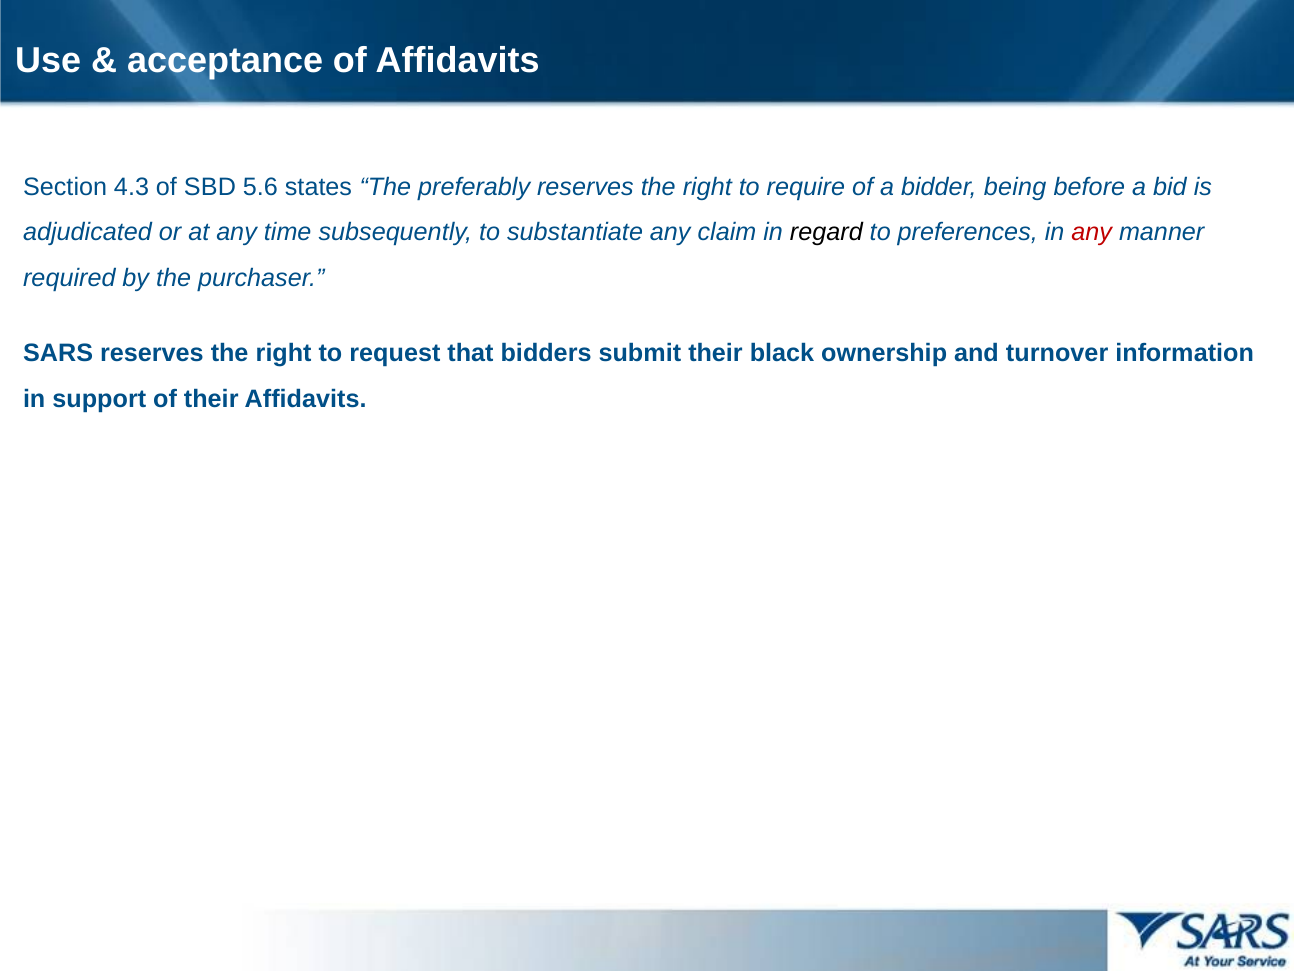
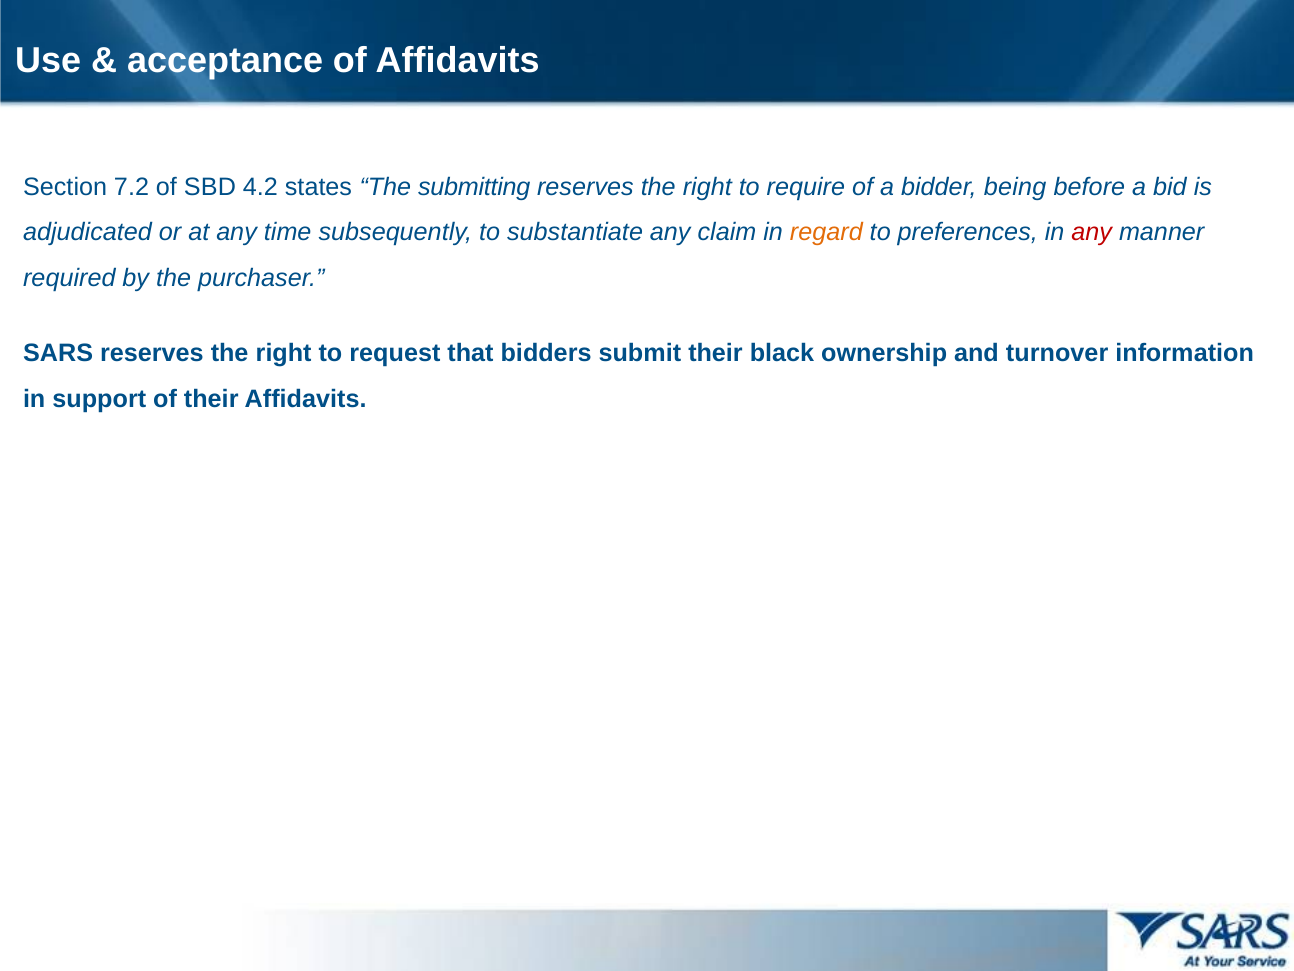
4.3: 4.3 -> 7.2 (131, 187)
5.6: 5.6 -> 4.2 (260, 187)
preferably: preferably -> submitting (474, 187)
regard colour: black -> orange (826, 233)
